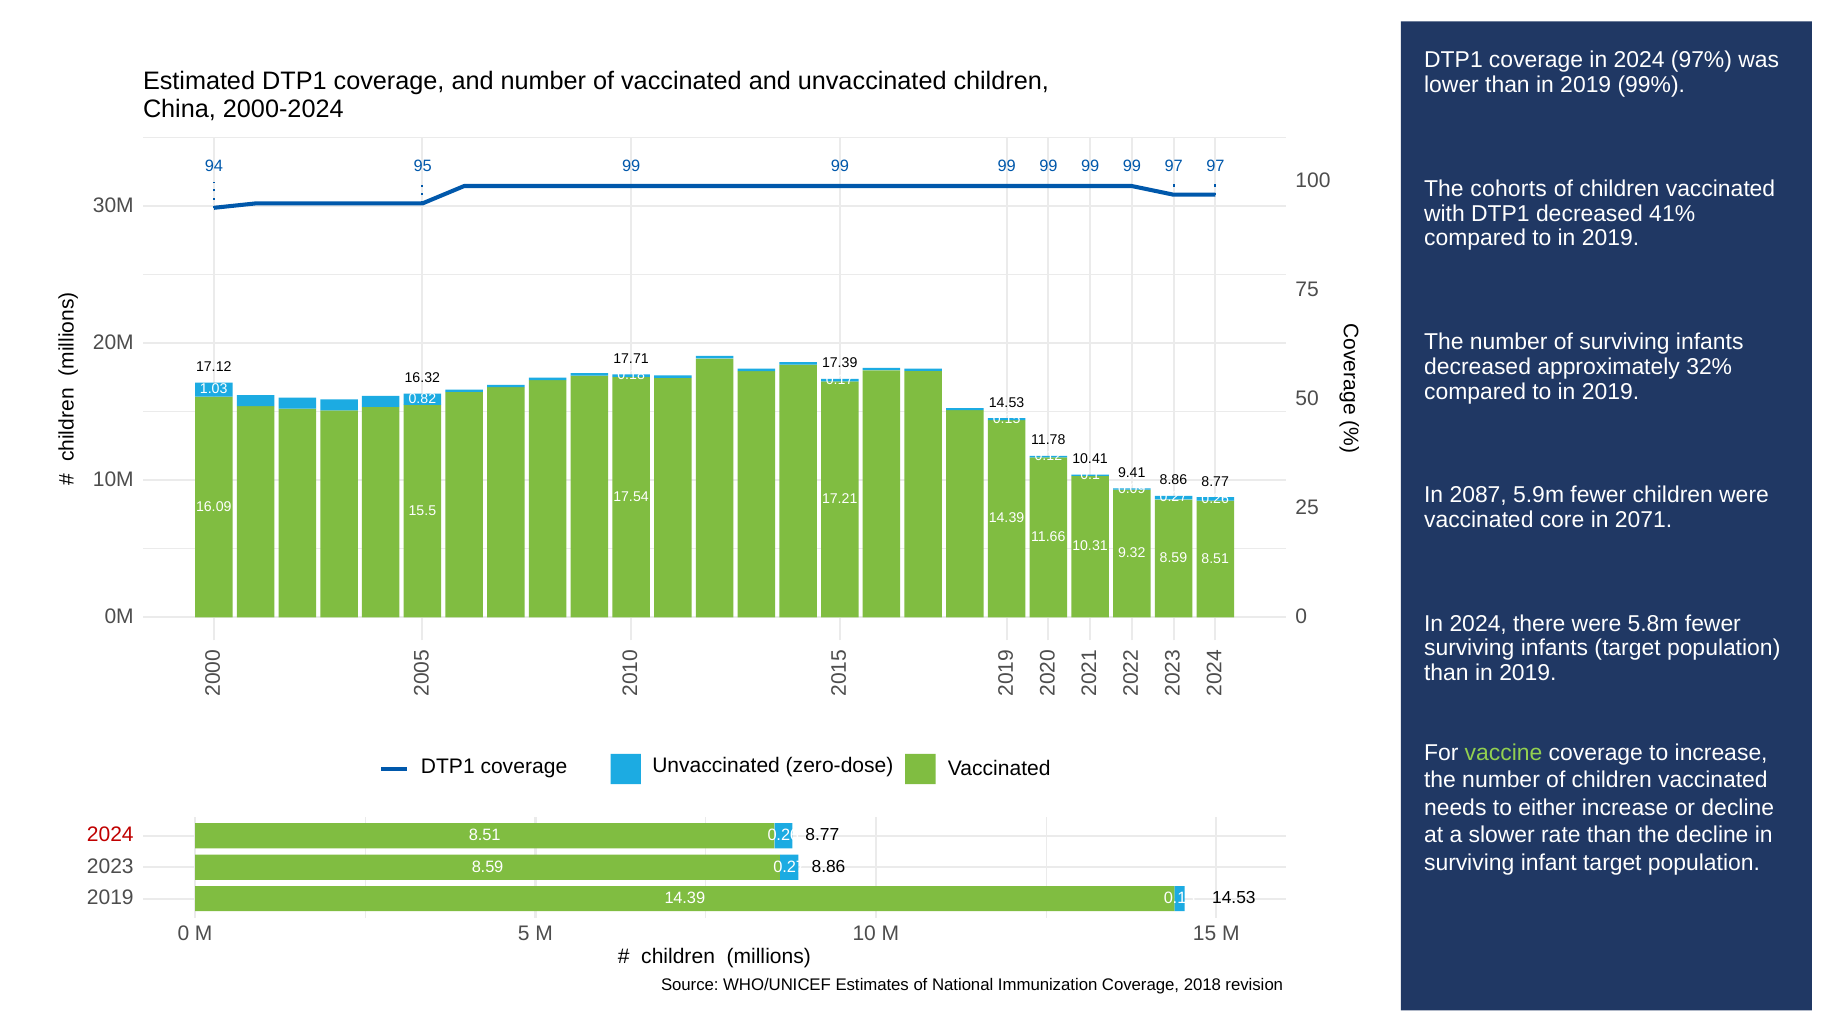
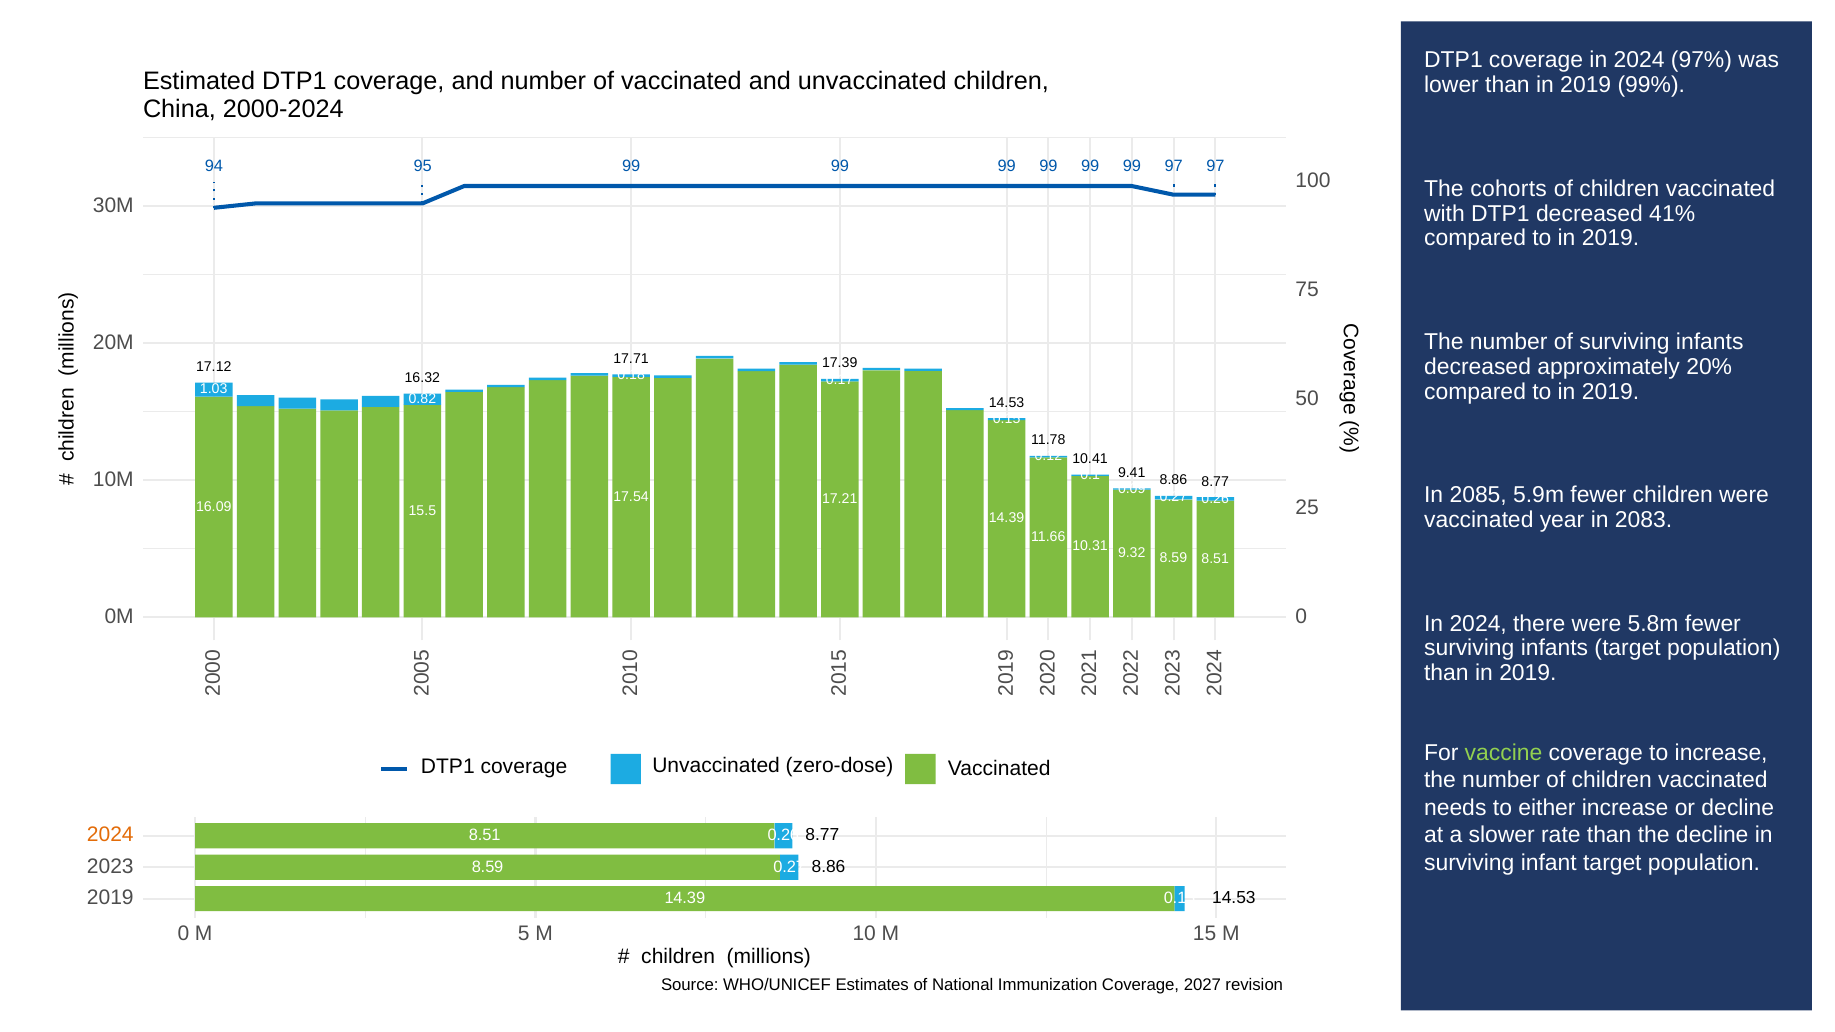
32%: 32% -> 20% (1709, 367)
2087: 2087 -> 2085 (1478, 495)
core: core -> year (1562, 520)
2071: 2071 -> 2083 (1644, 520)
2024 colour: red -> orange (110, 835)
2018: 2018 -> 2027 (1202, 986)
